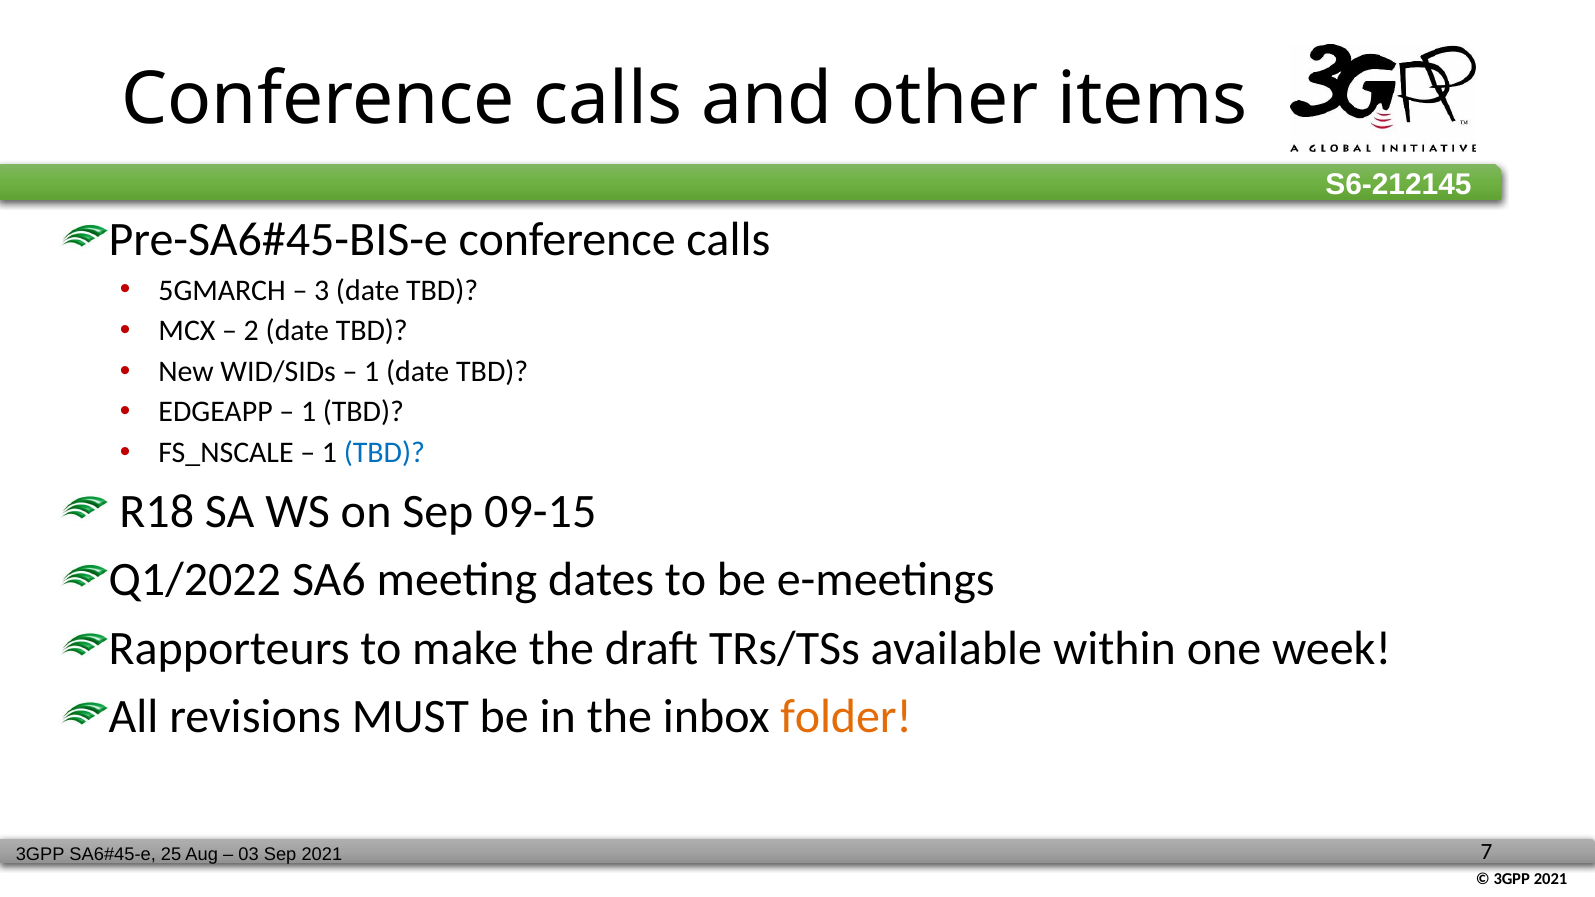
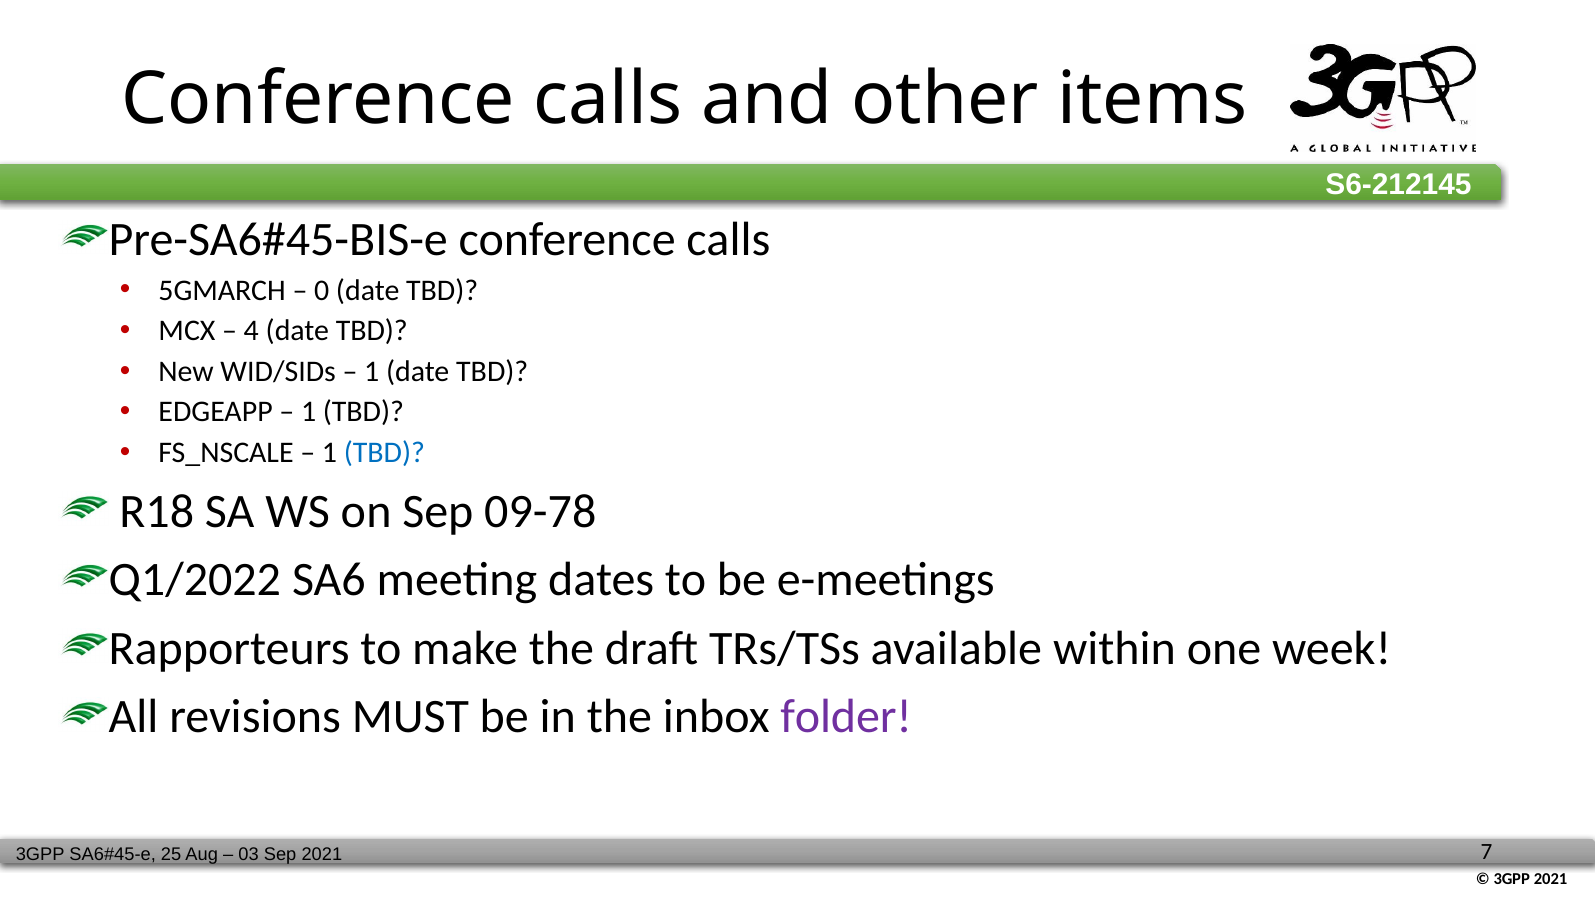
3: 3 -> 0 (322, 290)
2: 2 -> 4 (251, 331)
09-15: 09-15 -> 09-78 (540, 511)
folder colour: orange -> purple (846, 717)
